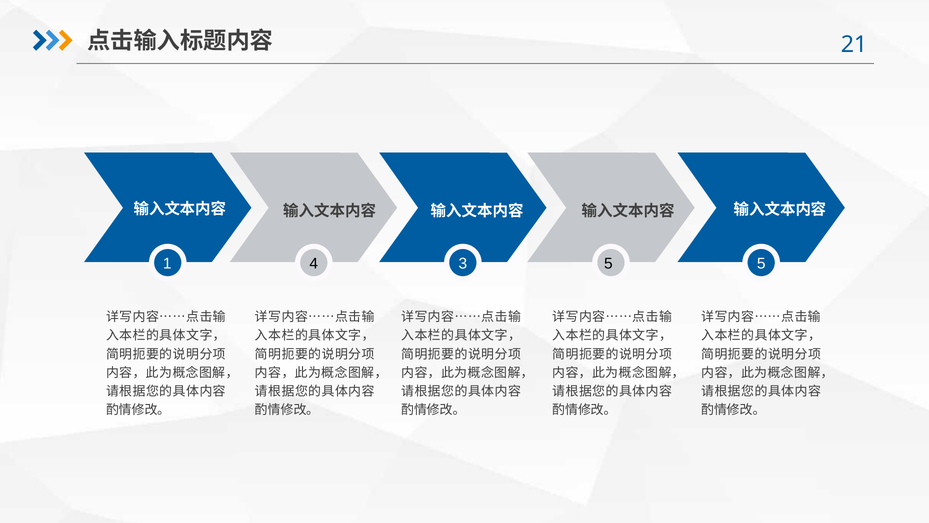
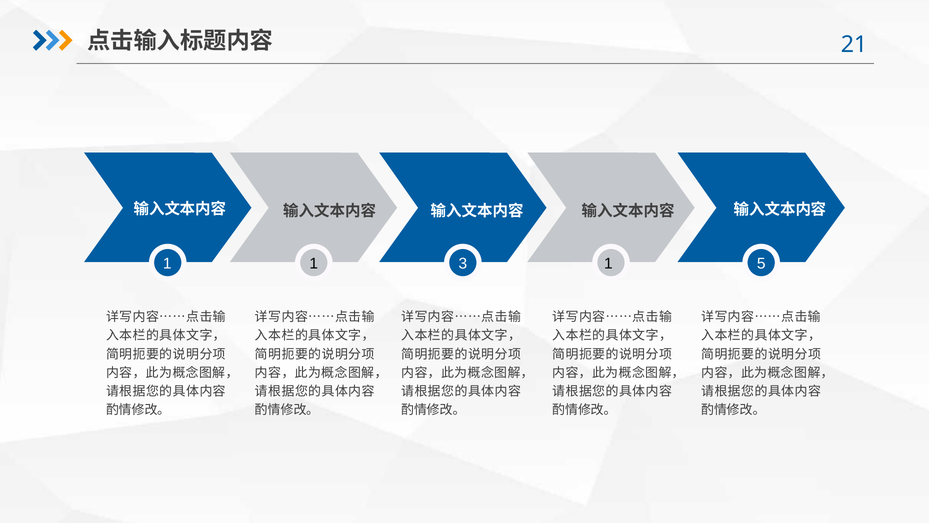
1 4: 4 -> 1 (314, 263)
3 5: 5 -> 1 (608, 263)
